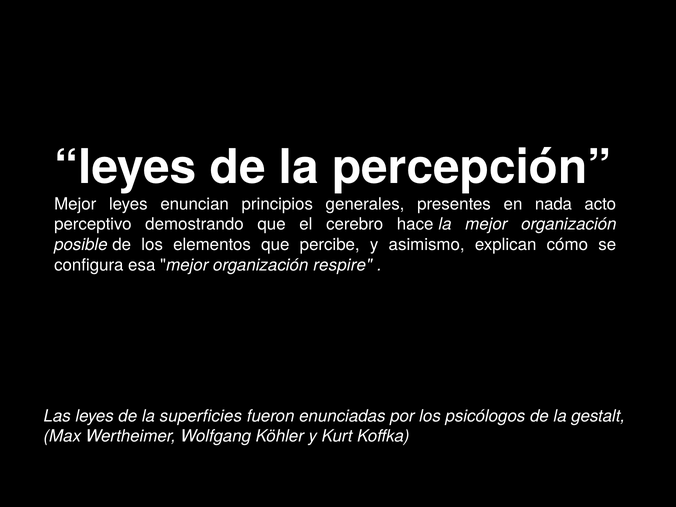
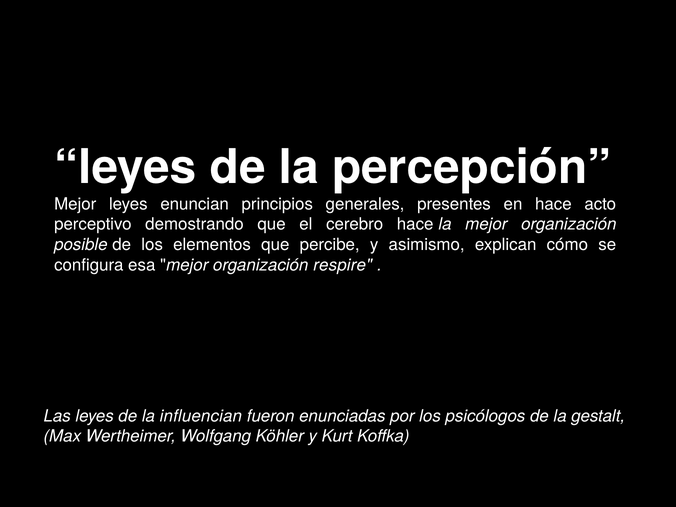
en nada: nada -> hace (553, 204)
superficies: superficies -> influencian (201, 416)
